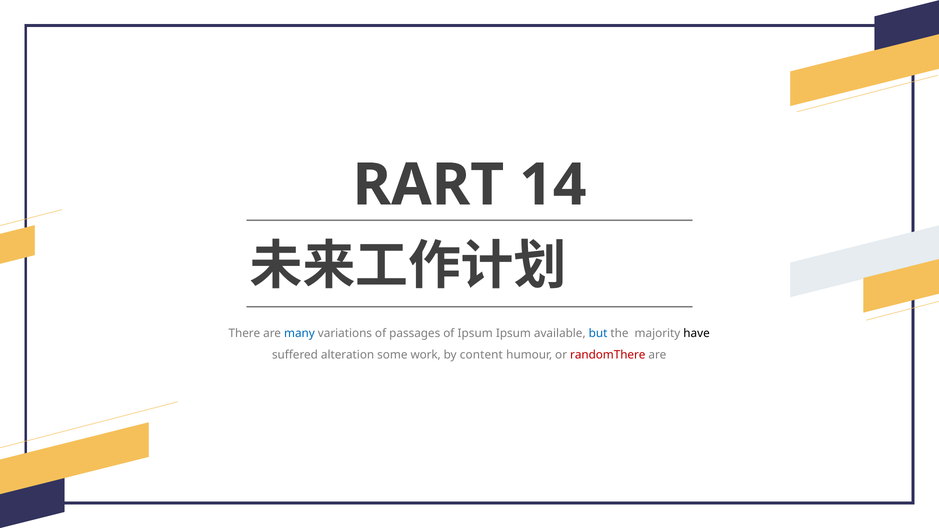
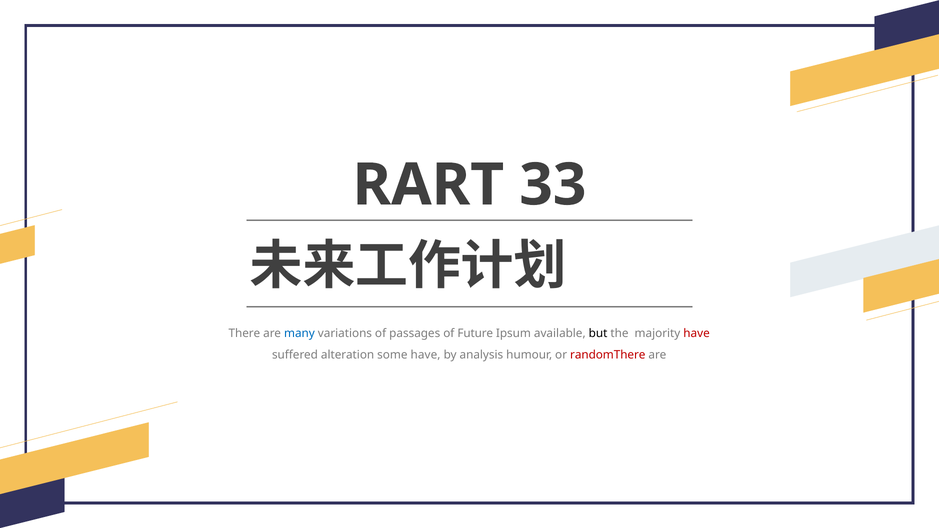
14: 14 -> 33 (553, 185)
of Ipsum: Ipsum -> Future (475, 334)
but colour: blue -> black (598, 334)
have colour: black -> red (697, 334)
some work: work -> have (426, 355)
content: content -> analysis (481, 355)
